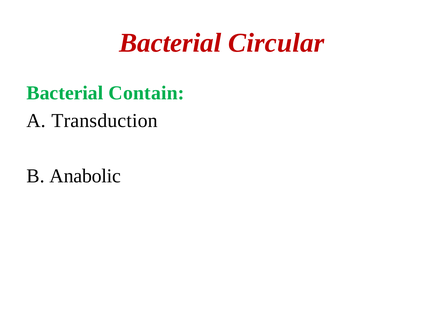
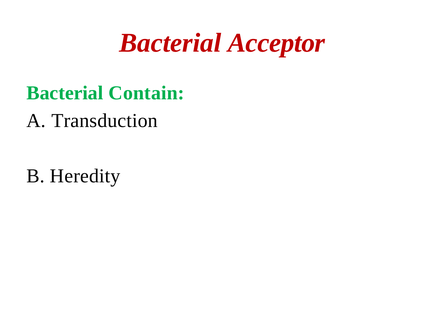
Circular: Circular -> Acceptor (277, 43)
Anabolic: Anabolic -> Heredity (85, 176)
